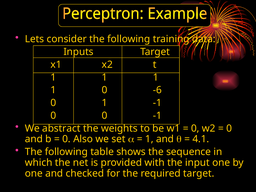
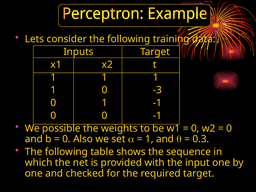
-6: -6 -> -3 (157, 90)
abstract: abstract -> possible (61, 128)
4.1: 4.1 -> 0.3 (201, 139)
